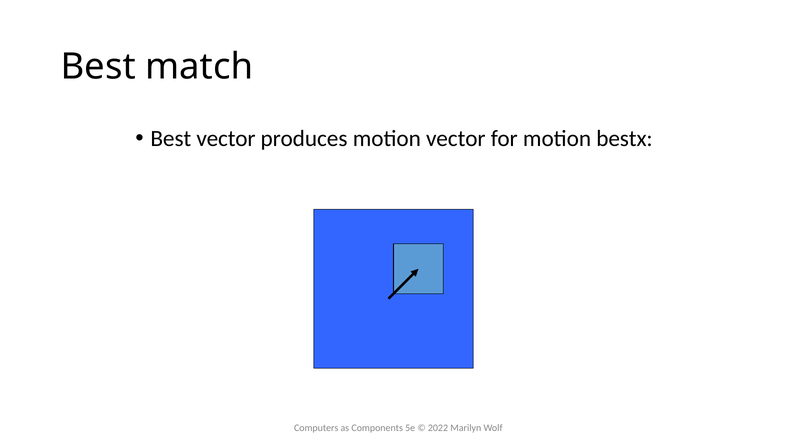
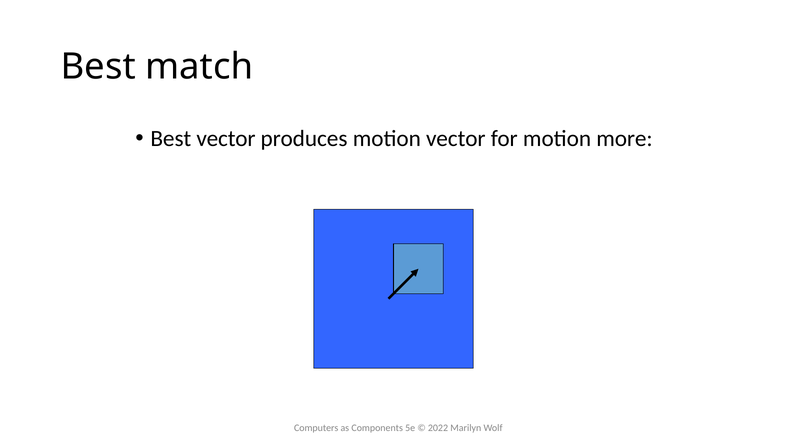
bestx: bestx -> more (624, 139)
